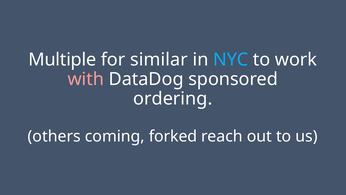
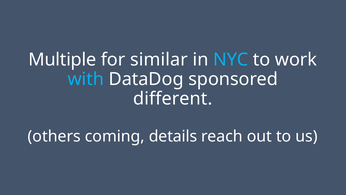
with colour: pink -> light blue (86, 79)
ordering: ordering -> different (173, 98)
forked: forked -> details (173, 136)
